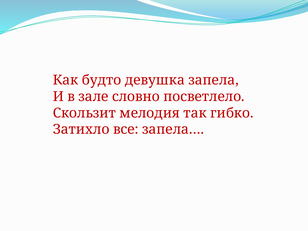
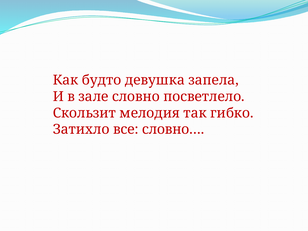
запела…: запела… -> словно… (173, 129)
